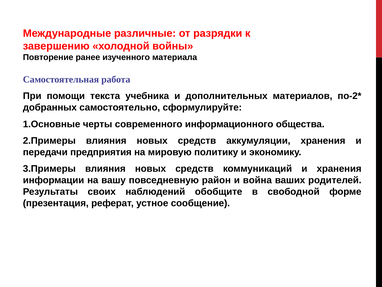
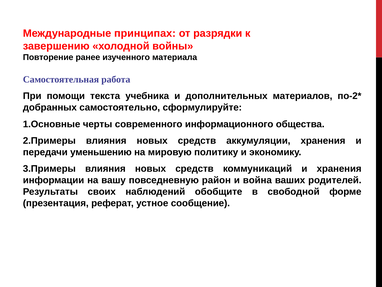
различные: различные -> принципах (145, 33)
предприятия: предприятия -> уменьшению (101, 152)
